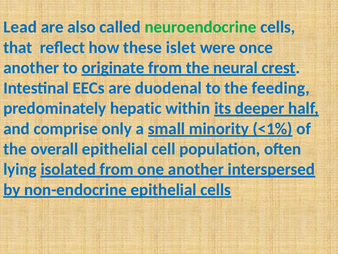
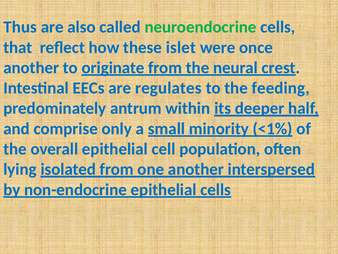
Lead: Lead -> Thus (20, 27)
duodenal: duodenal -> regulates (168, 88)
hepatic: hepatic -> antrum (136, 108)
